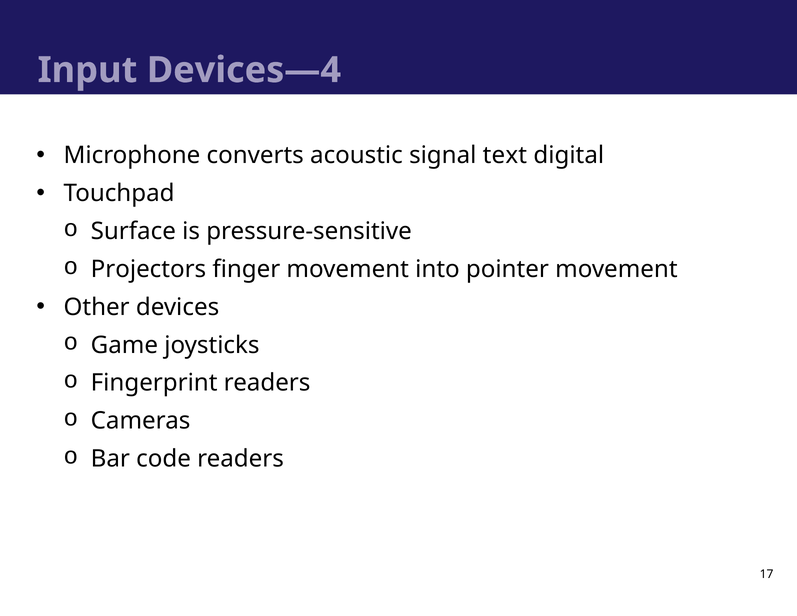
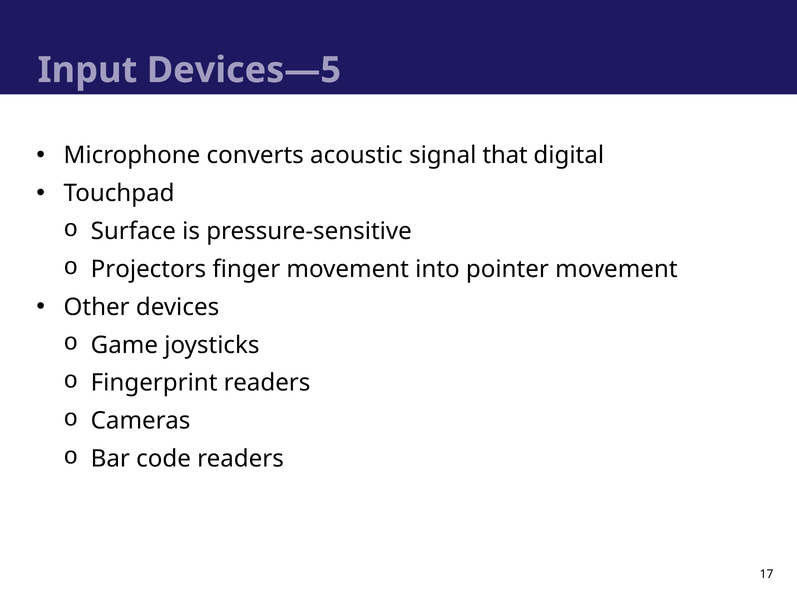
Devices—4: Devices—4 -> Devices—5 (244, 70)
text: text -> that (505, 155)
